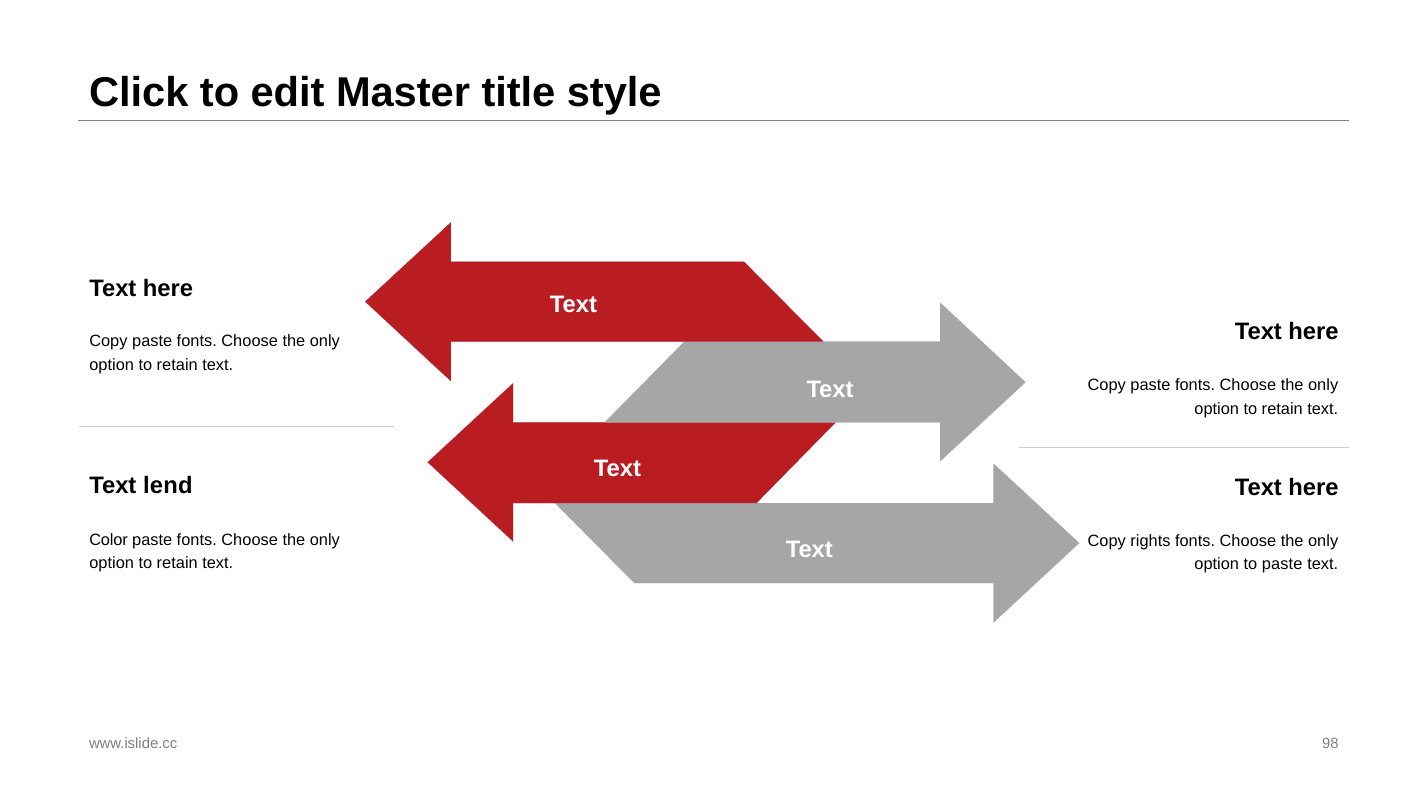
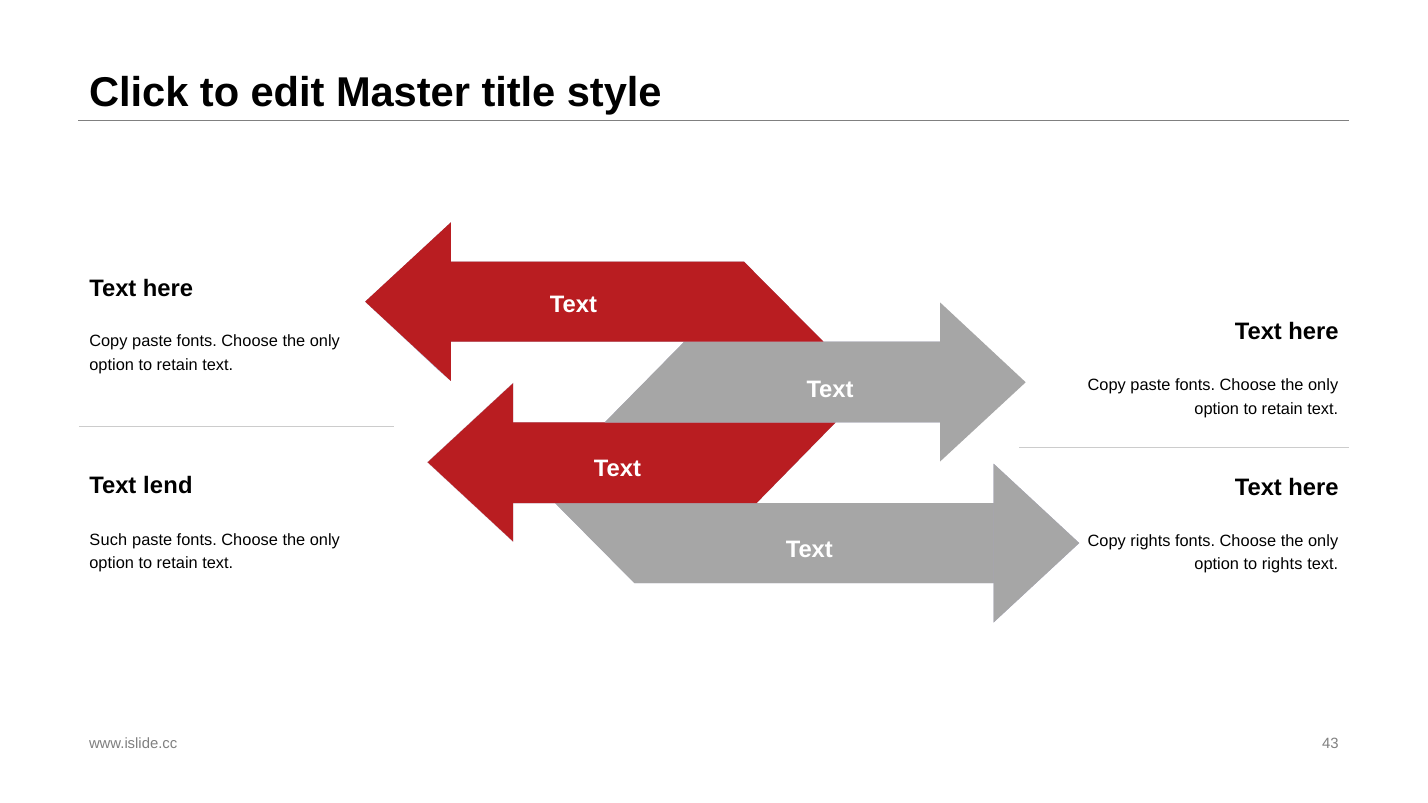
Color: Color -> Such (108, 540)
to paste: paste -> rights (1282, 565)
98: 98 -> 43 (1330, 744)
